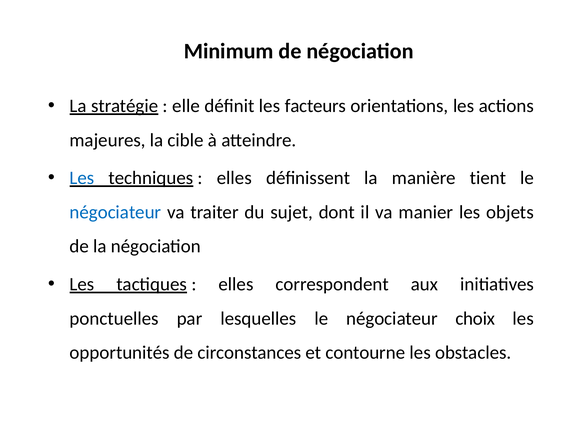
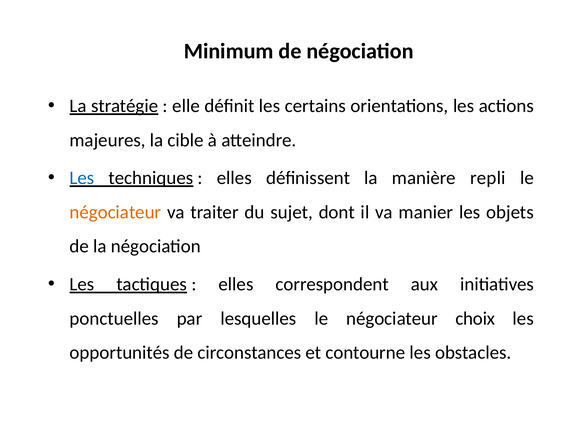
facteurs: facteurs -> certains (315, 106)
tient: tient -> repli (488, 178)
négociateur colour: blue -> orange (115, 212)
